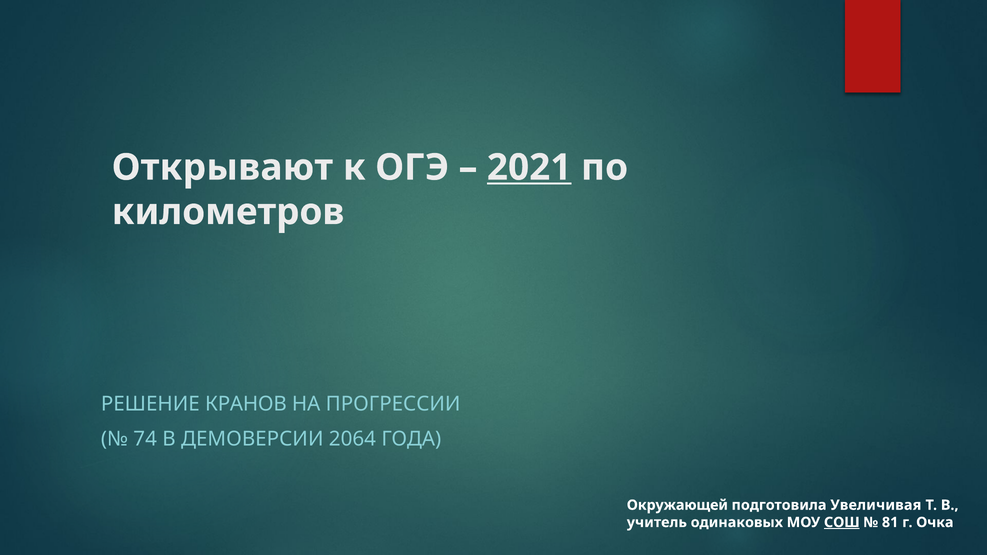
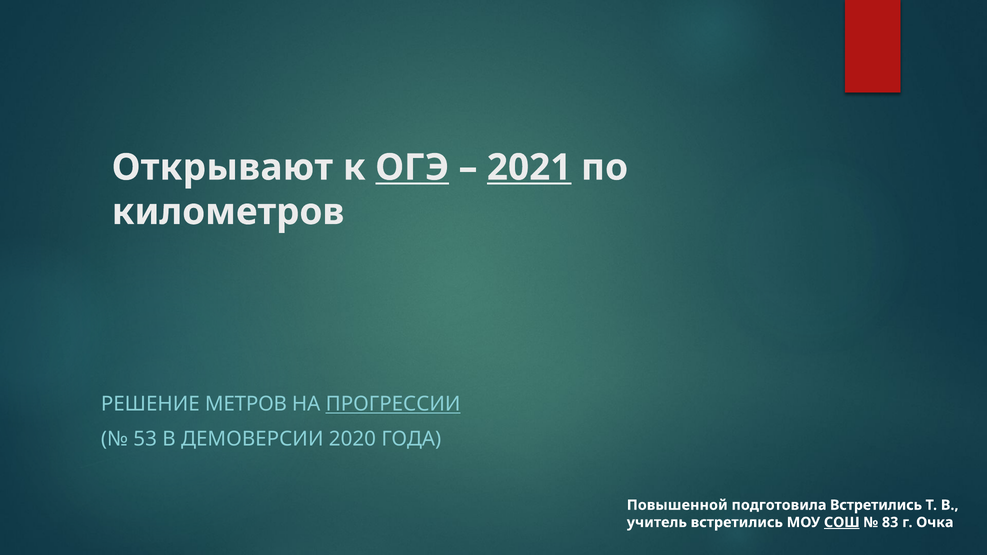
ОГЭ underline: none -> present (412, 168)
КРАНОВ: КРАНОВ -> МЕТРОВ (246, 404)
ПРОГРЕССИИ underline: none -> present (393, 404)
74: 74 -> 53 (145, 439)
2064: 2064 -> 2020 (352, 439)
Окружающей: Окружающей -> Повышенной (677, 505)
подготовила Увеличивая: Увеличивая -> Встретились (876, 505)
учитель одинаковых: одинаковых -> встретились (737, 523)
81: 81 -> 83 (890, 523)
